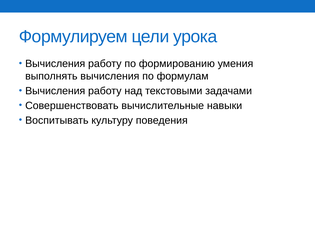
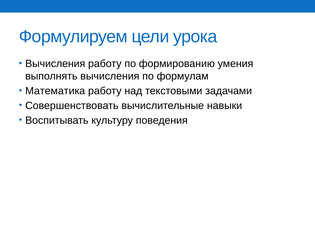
Вычисления: Вычисления -> Математика (55, 91)
